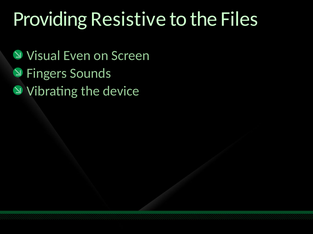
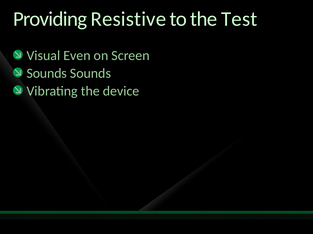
Files: Files -> Test (239, 19)
Fingers: Fingers -> Sounds (47, 74)
